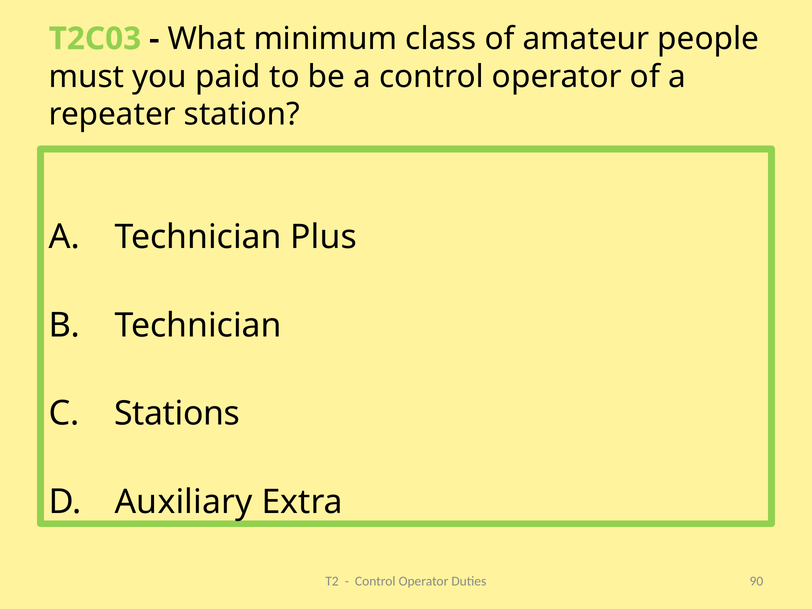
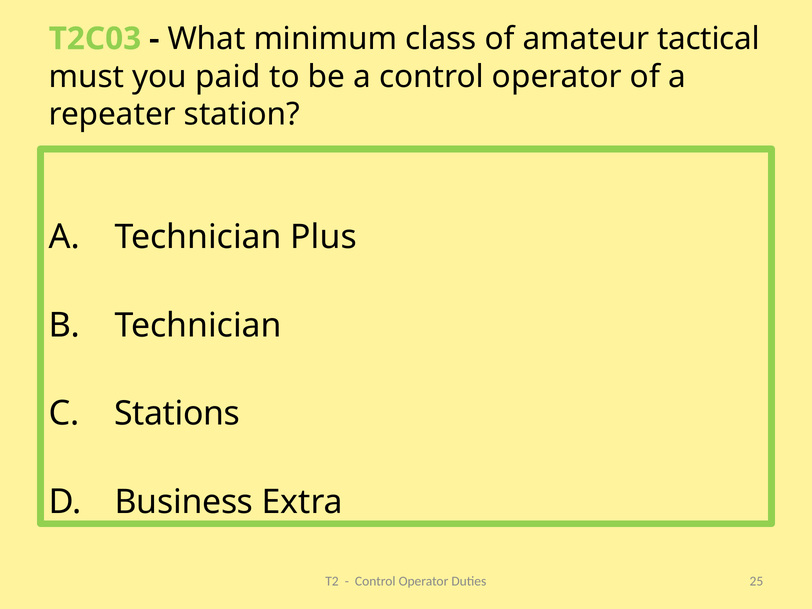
people: people -> tactical (708, 39)
Auxiliary: Auxiliary -> Business (184, 502)
90: 90 -> 25 (756, 581)
